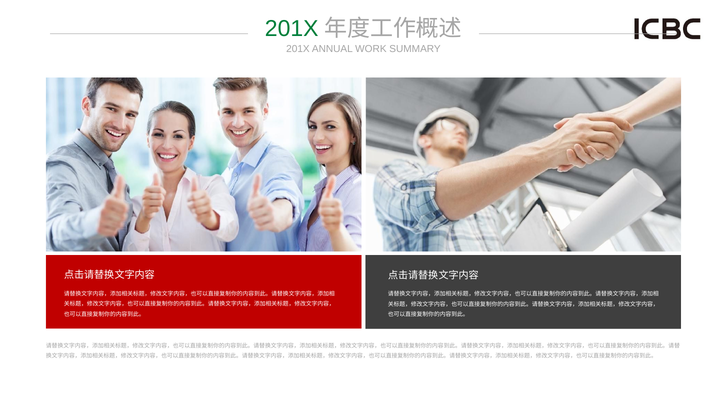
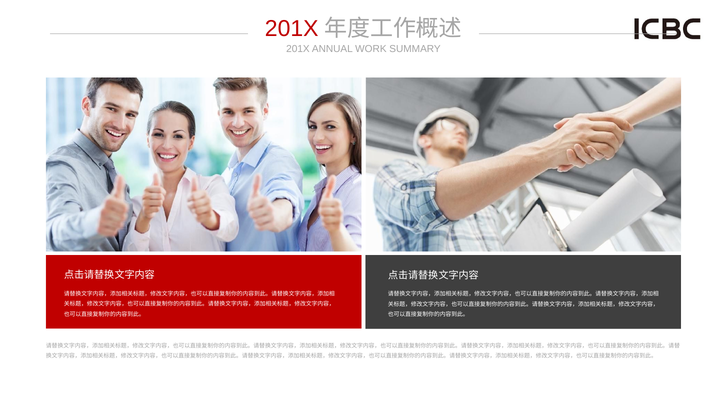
201X colour: green -> red (292, 29)
